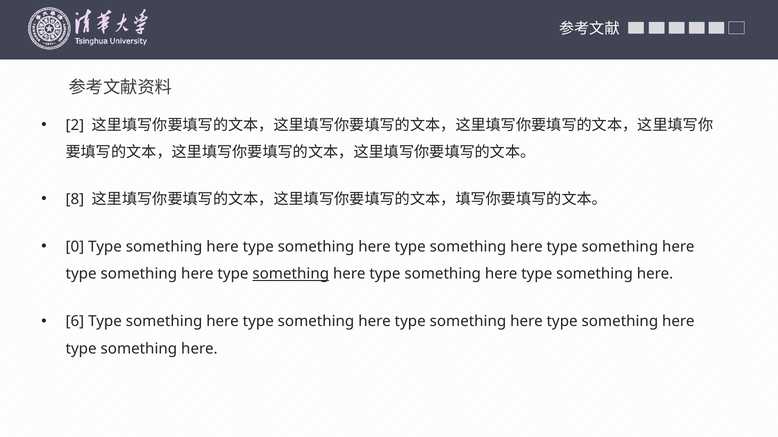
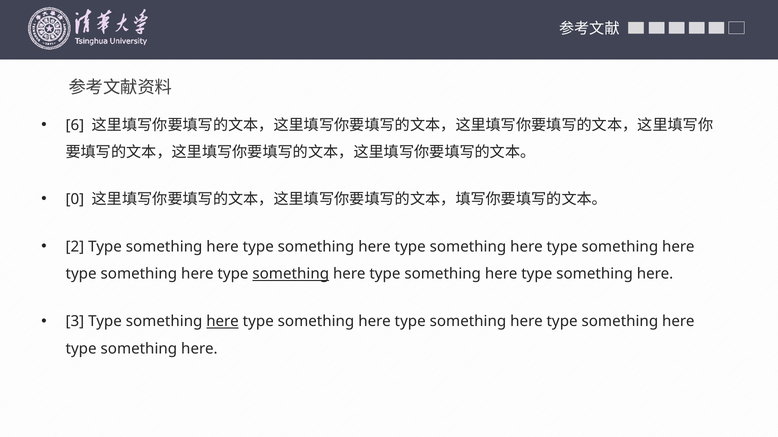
2: 2 -> 6 (75, 125)
8: 8 -> 0 (75, 199)
0: 0 -> 2 (75, 247)
6: 6 -> 3 (75, 322)
here underline: none -> present (223, 322)
